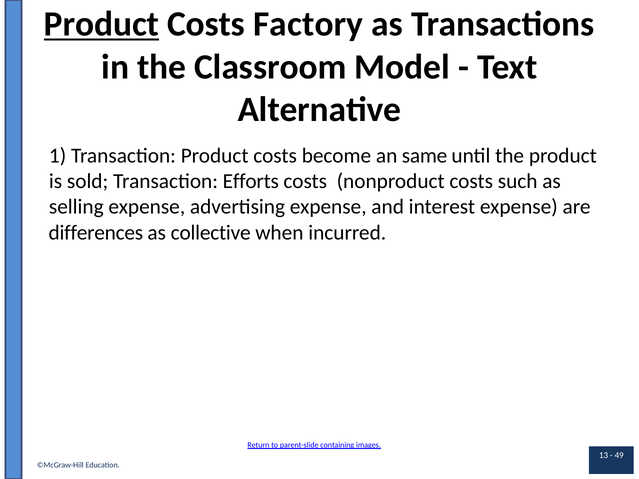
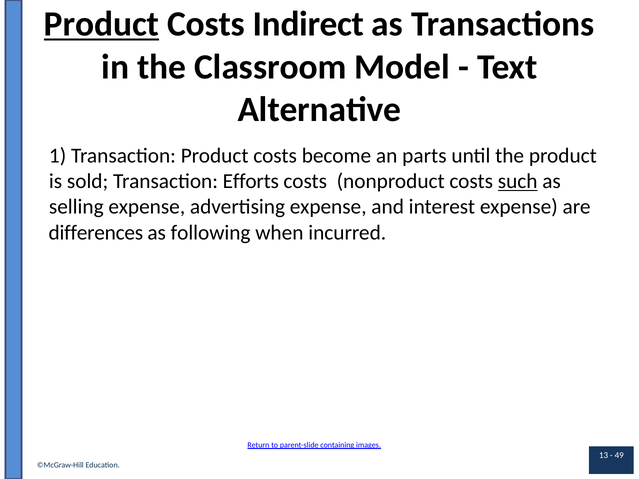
Factory: Factory -> Indirect (308, 24)
same: same -> parts (424, 156)
such underline: none -> present (518, 181)
collective: collective -> following (211, 233)
